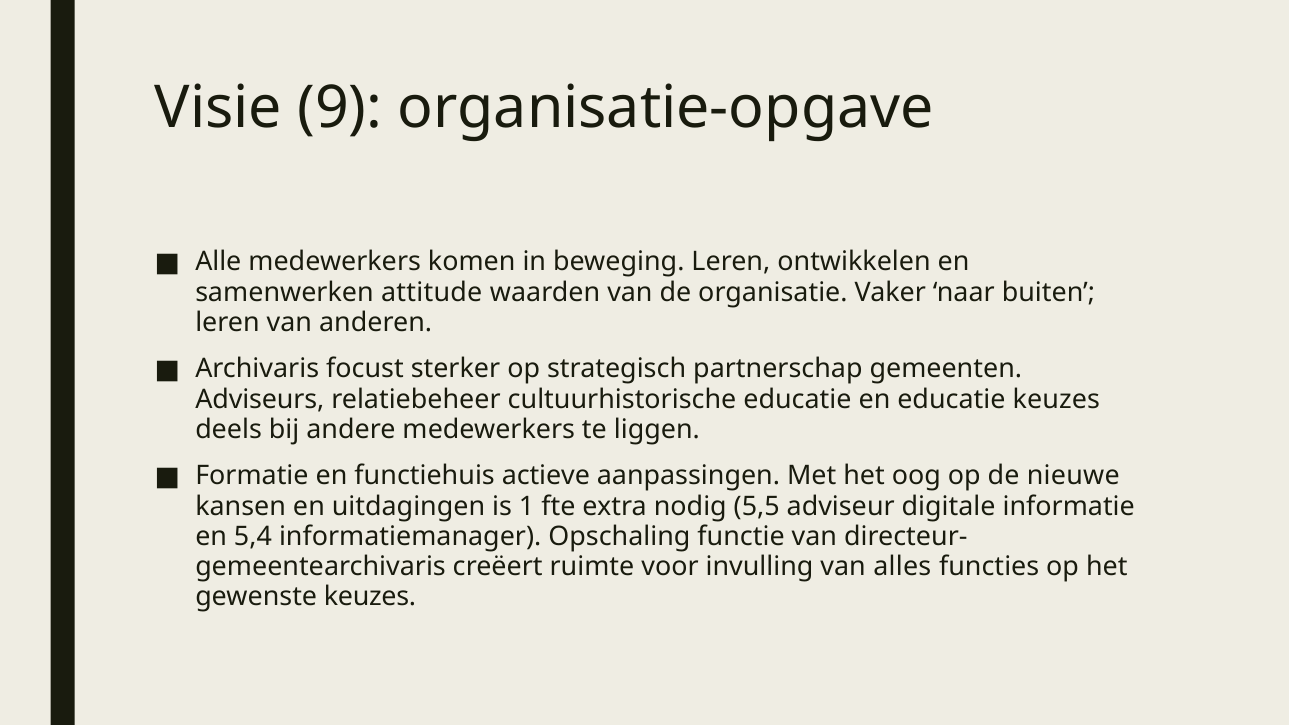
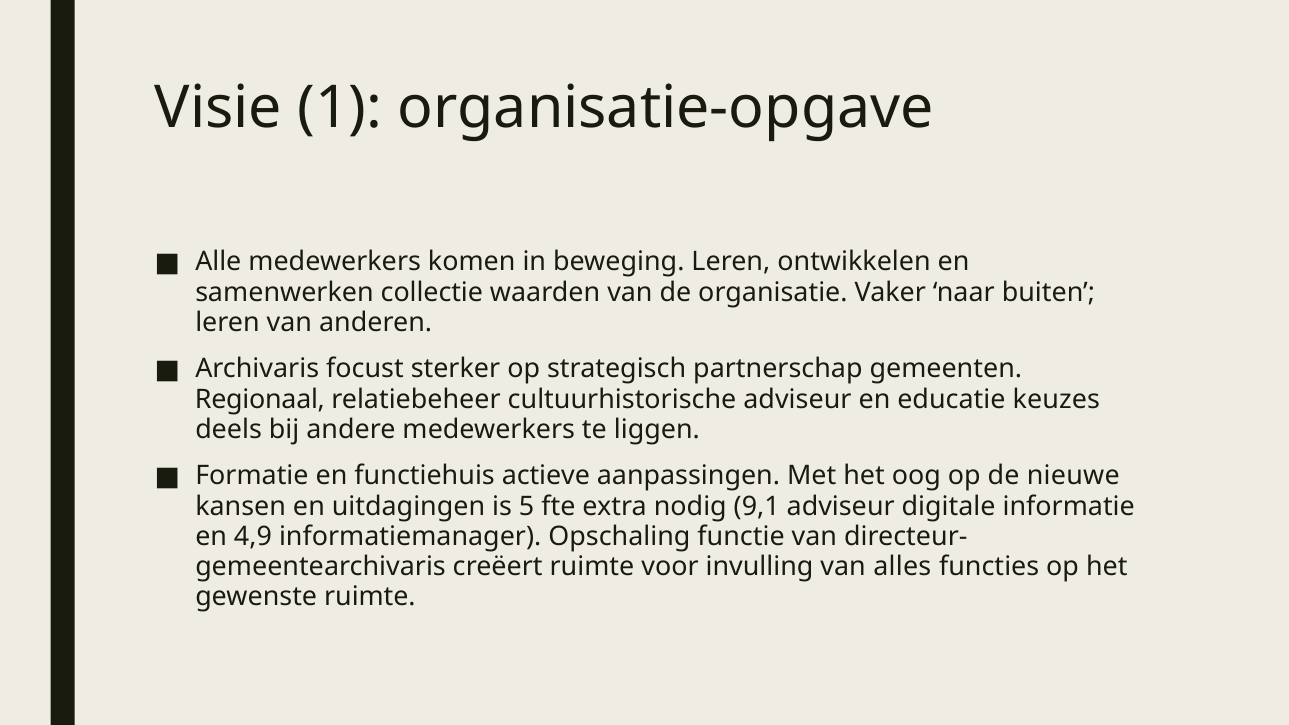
9: 9 -> 1 (340, 108)
attitude: attitude -> collectie (432, 292)
Adviseurs: Adviseurs -> Regionaal (260, 399)
cultuurhistorische educatie: educatie -> adviseur (797, 399)
1: 1 -> 5 (527, 506)
5,5: 5,5 -> 9,1 (757, 506)
5,4: 5,4 -> 4,9 (253, 537)
gewenste keuzes: keuzes -> ruimte (370, 597)
